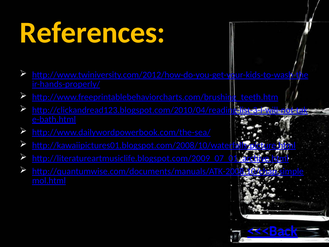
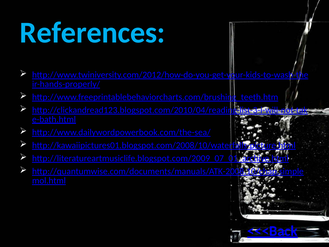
References colour: yellow -> light blue (93, 33)
